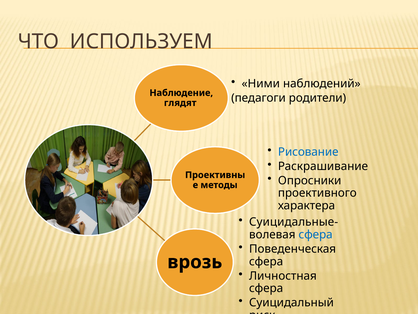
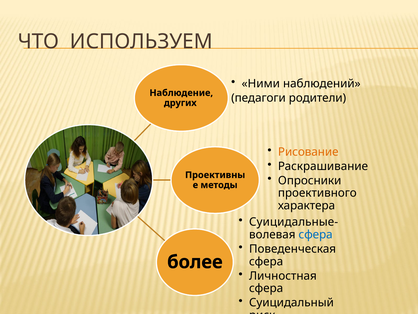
глядят: глядят -> других (180, 103)
Рисование colour: blue -> orange (308, 152)
врозь: врозь -> более (195, 262)
